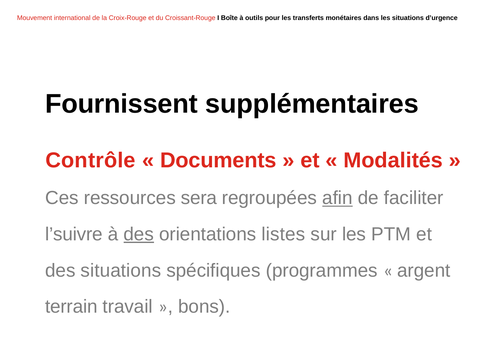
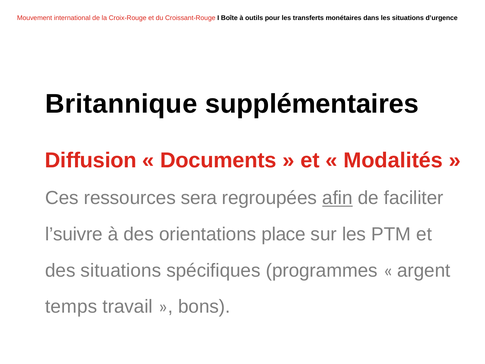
Fournissent: Fournissent -> Britannique (121, 104)
Contrôle: Contrôle -> Diffusion (91, 160)
des underline: present -> none (139, 234)
listes: listes -> place (284, 234)
terrain: terrain -> temps (71, 306)
